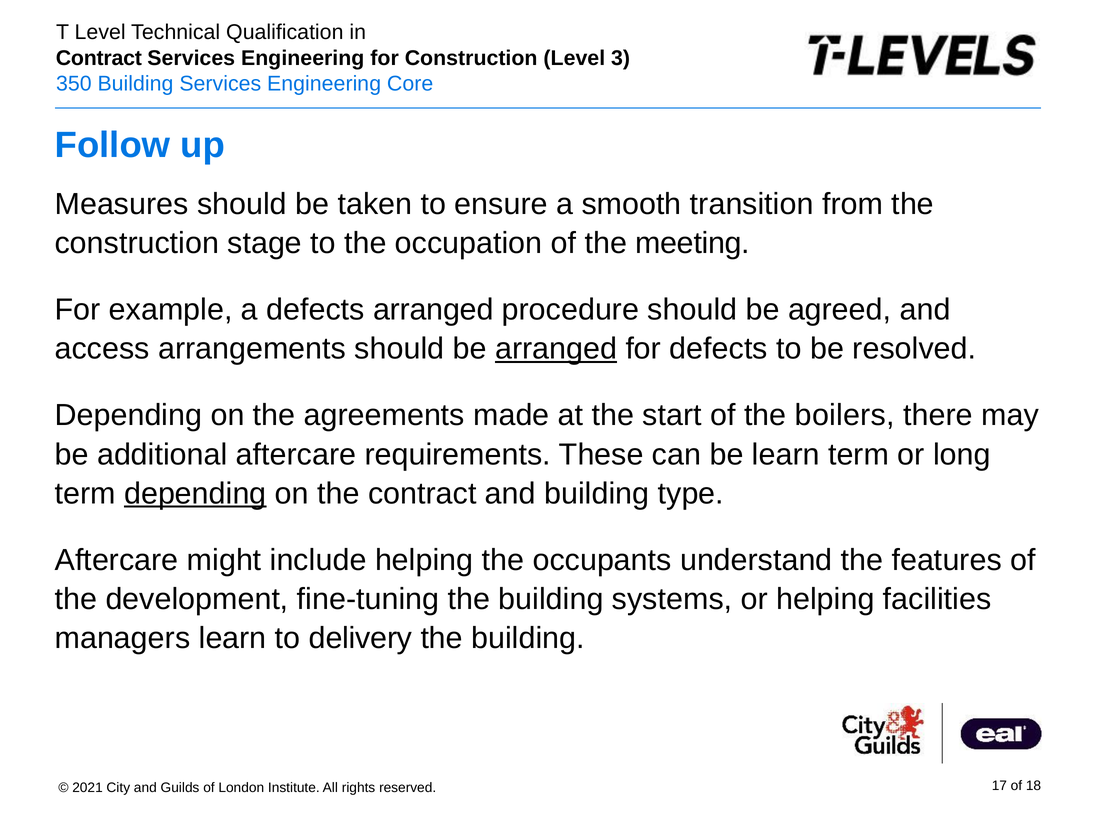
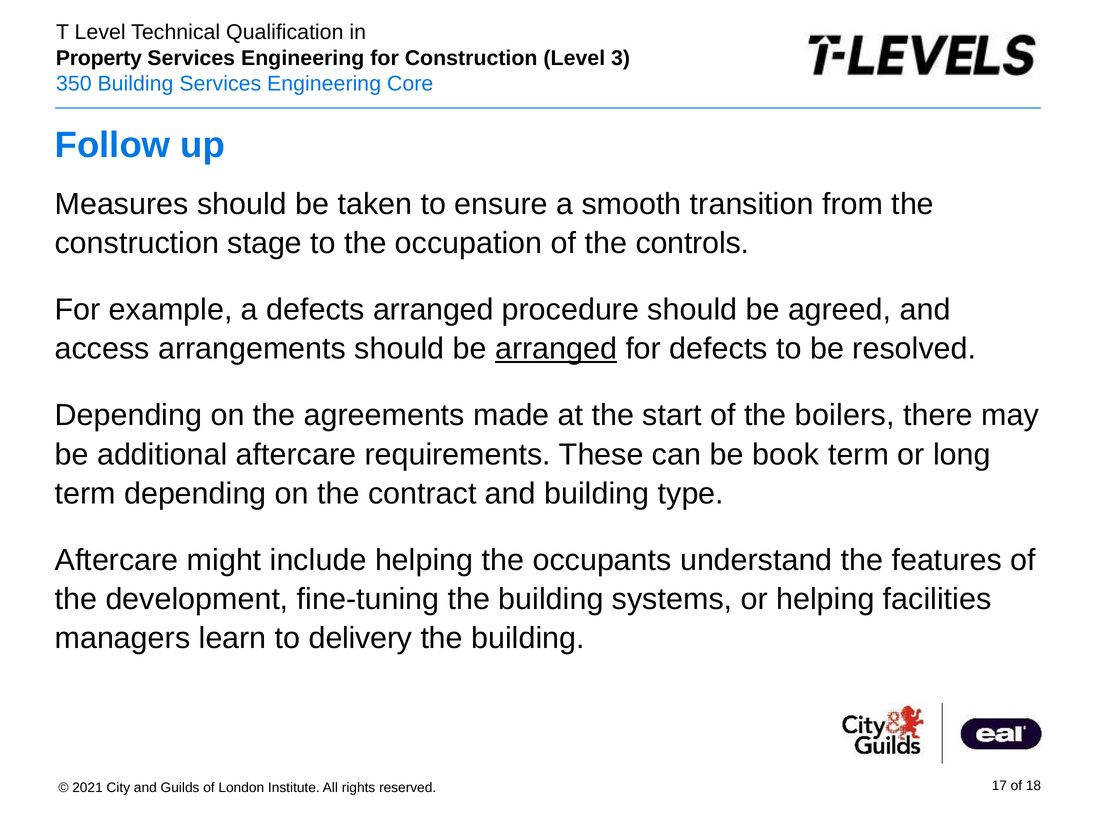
Contract: Contract -> Property (99, 58)
meeting: meeting -> controls (692, 243)
be learn: learn -> book (786, 454)
depending underline: present -> none (195, 494)
